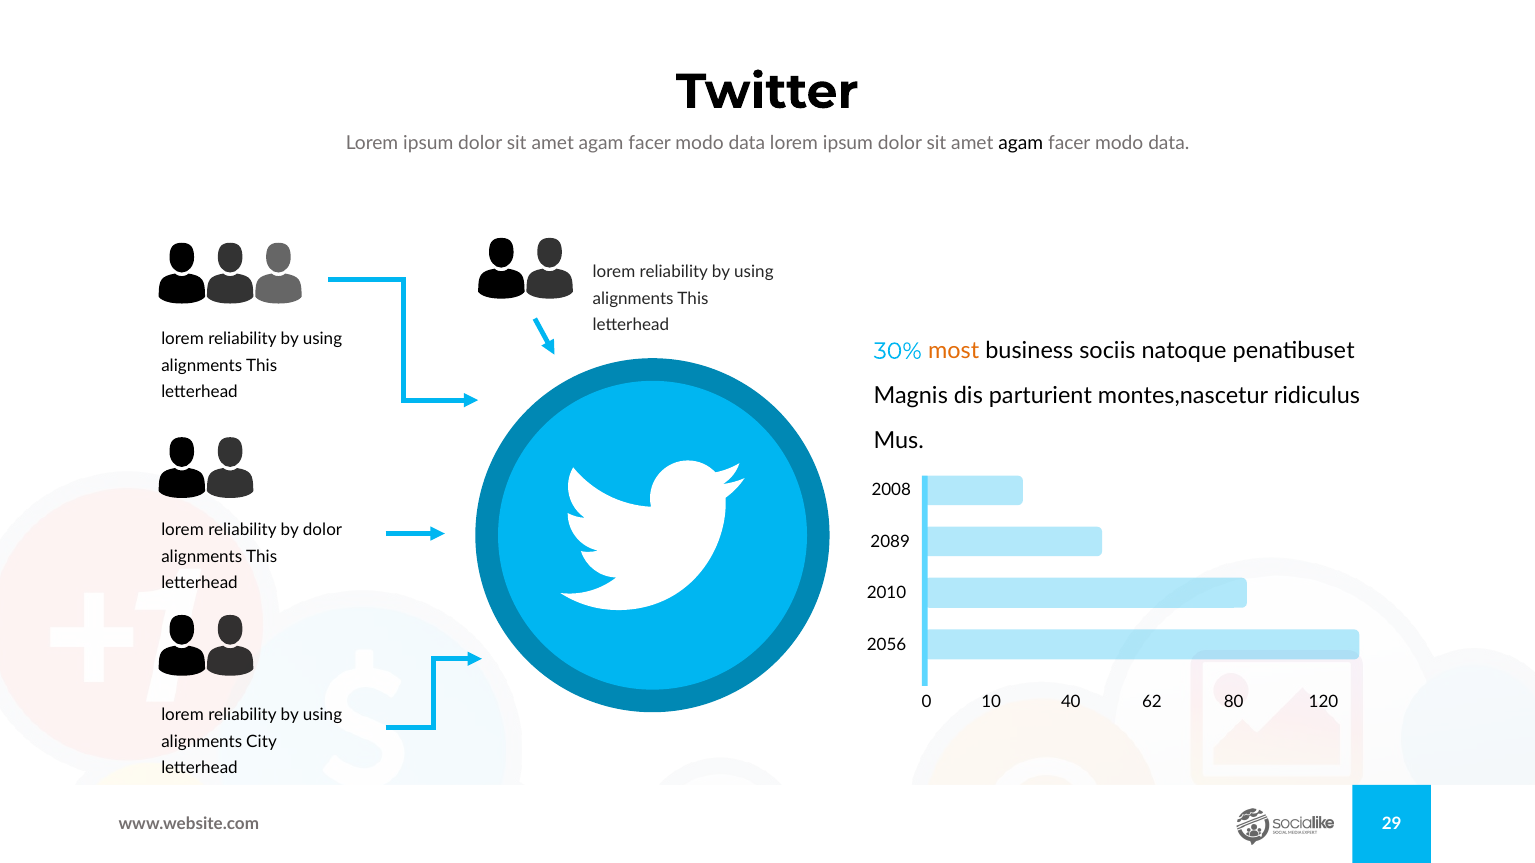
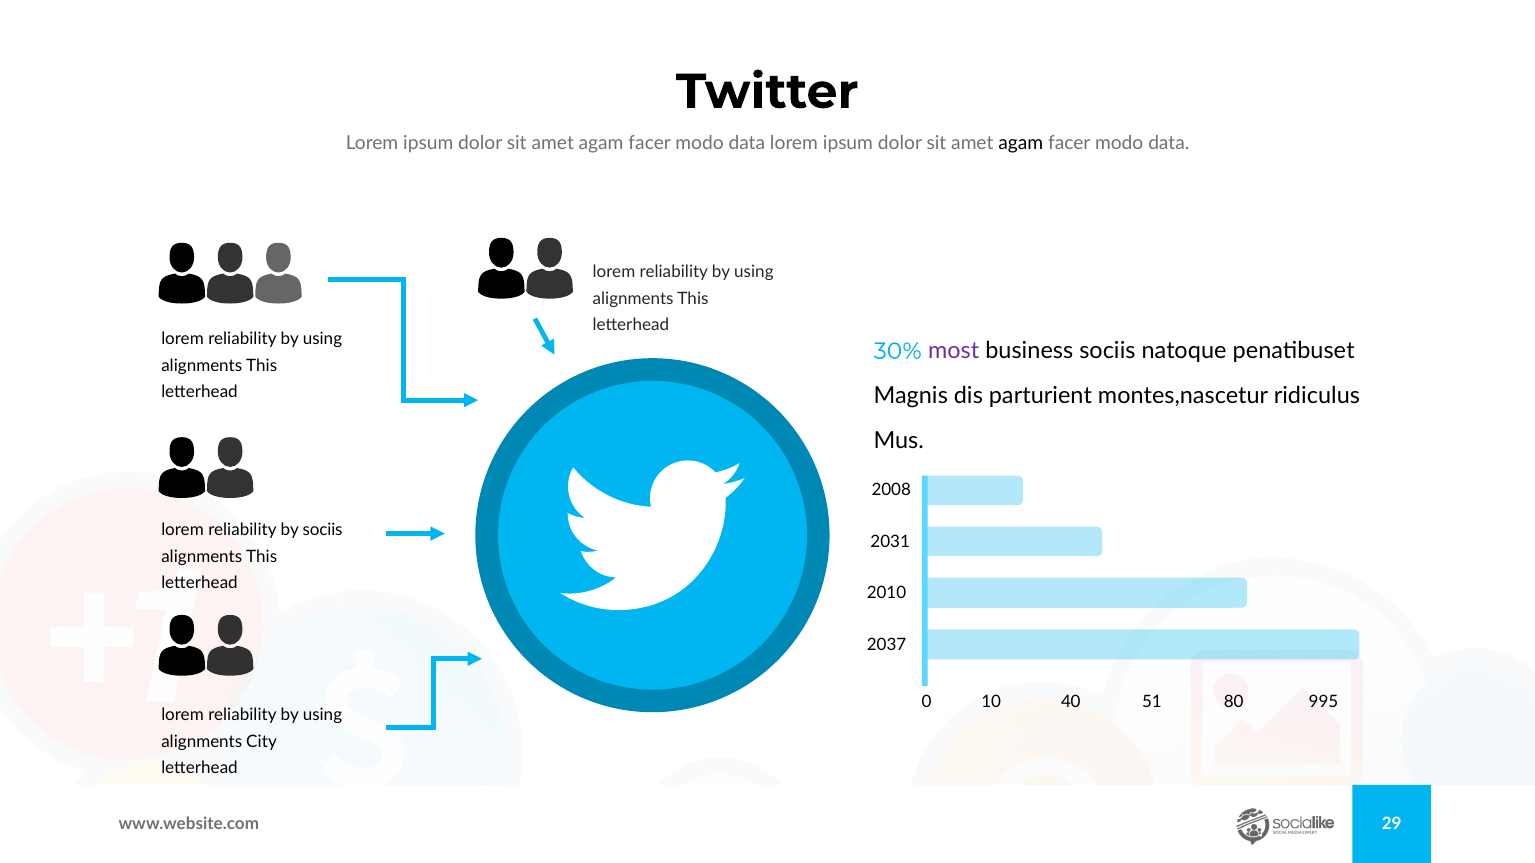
most colour: orange -> purple (954, 351)
by dolor: dolor -> sociis (323, 530)
2089: 2089 -> 2031 (890, 542)
2056: 2056 -> 2037 (887, 645)
62: 62 -> 51 (1152, 702)
120: 120 -> 995 (1324, 702)
